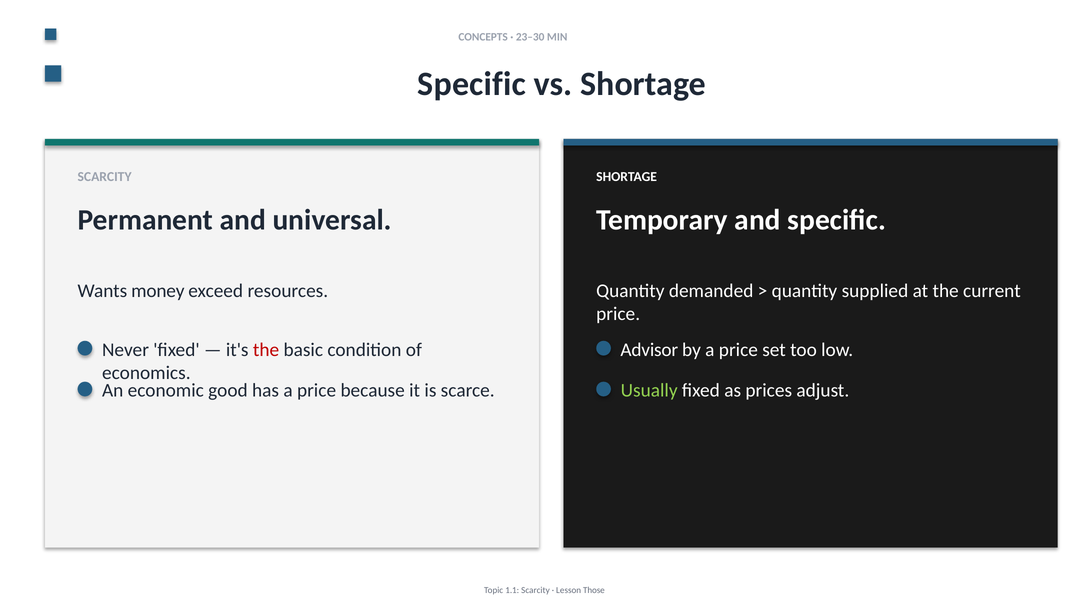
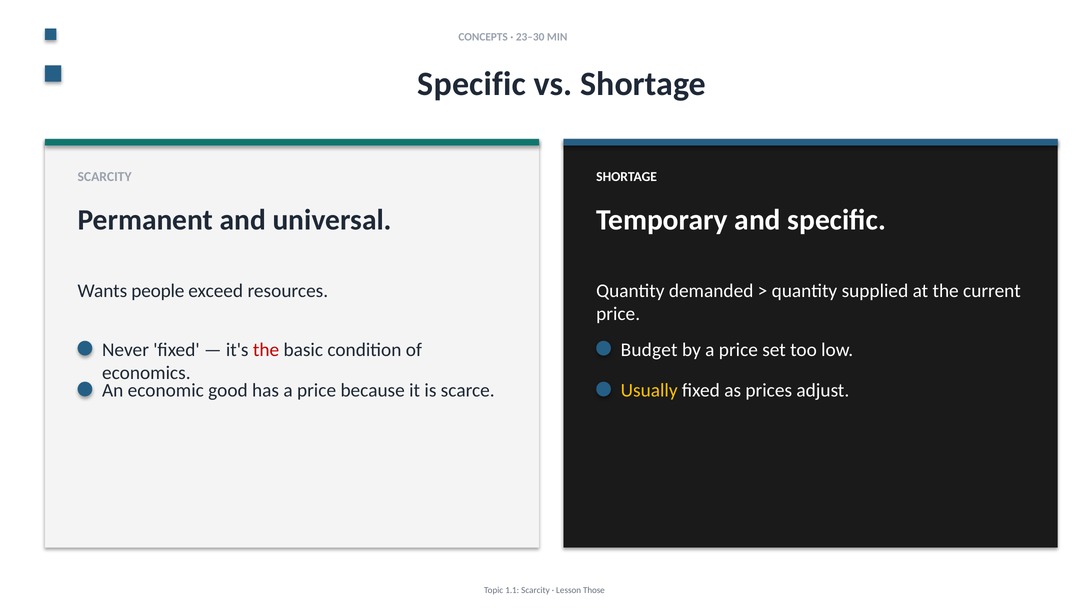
money: money -> people (158, 291)
Advisor: Advisor -> Budget (649, 349)
Usually colour: light green -> yellow (649, 390)
